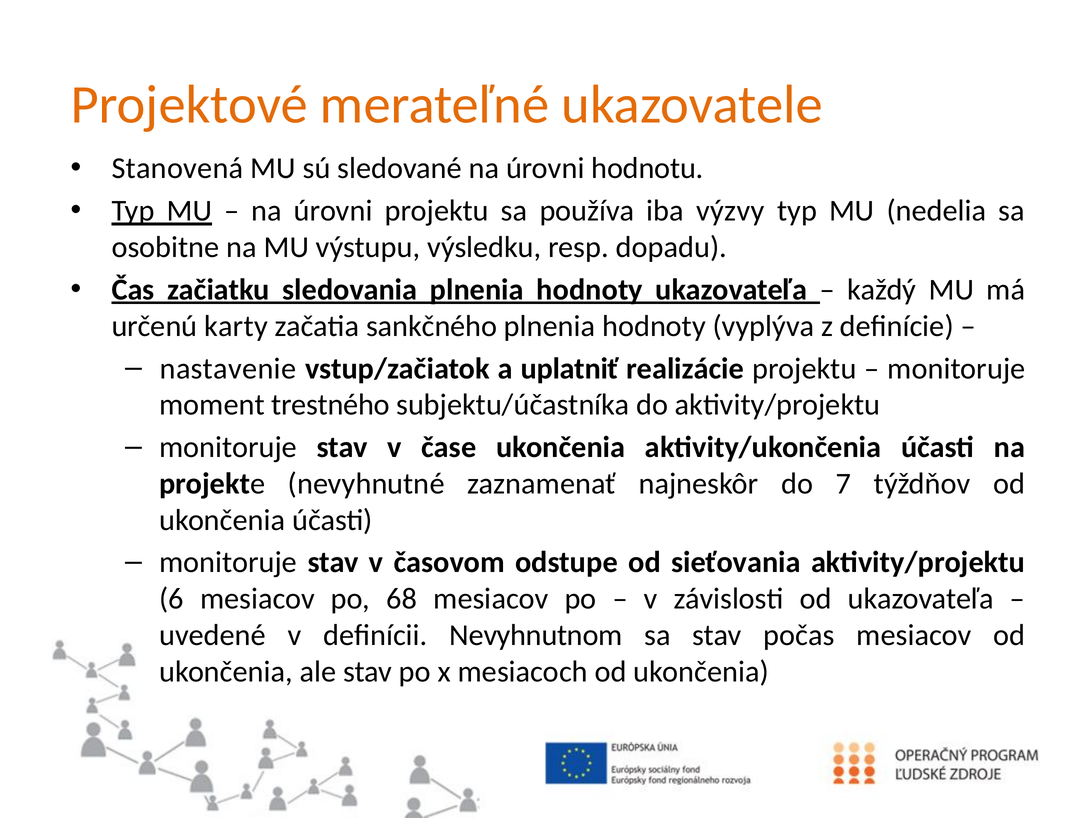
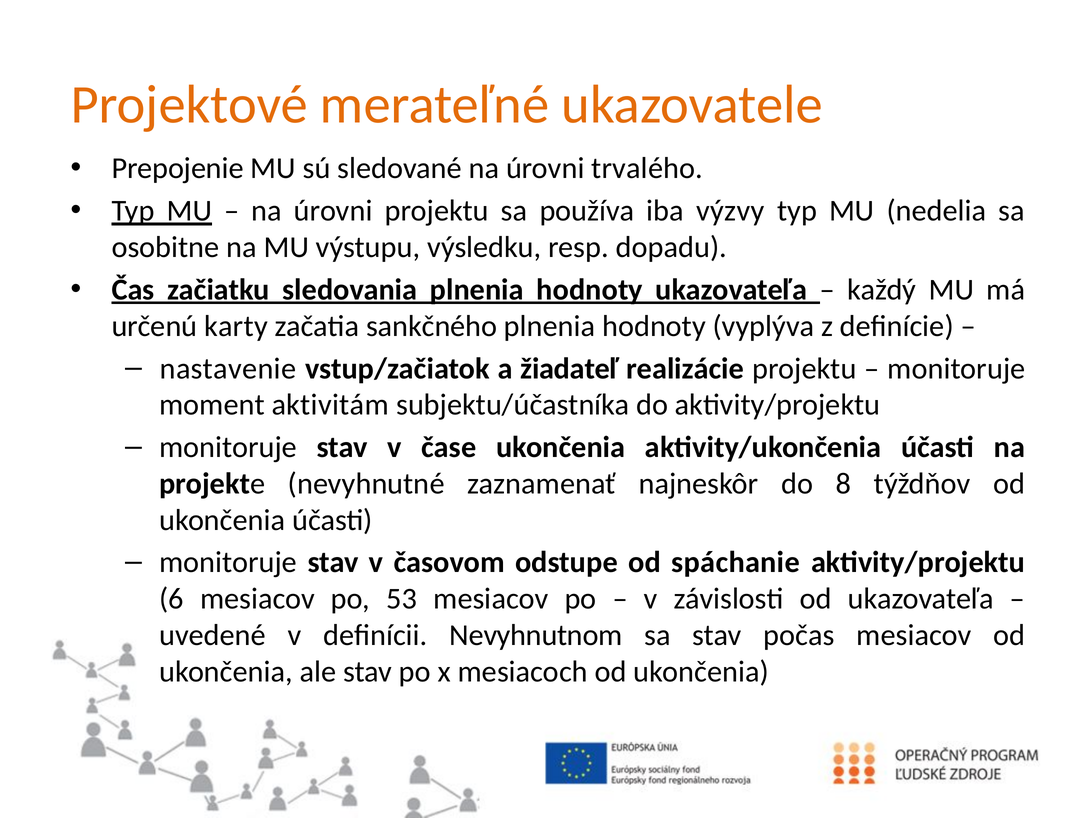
Stanovená: Stanovená -> Prepojenie (178, 169)
hodnotu: hodnotu -> trvalého (647, 169)
uplatniť: uplatniť -> žiadateľ (570, 369)
trestného: trestného -> aktivitám (330, 405)
7: 7 -> 8 (844, 484)
sieťovania: sieťovania -> spáchanie (736, 563)
68: 68 -> 53 (402, 599)
